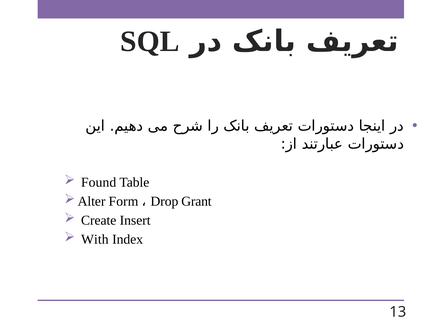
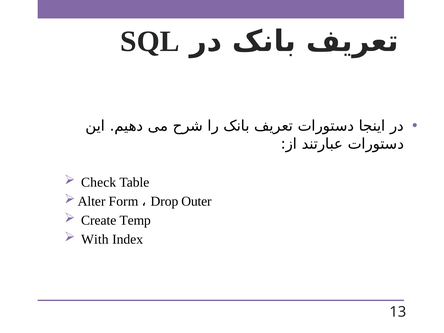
Found: Found -> Check (99, 182)
Grant: Grant -> Outer (196, 201)
Insert: Insert -> Temp (135, 220)
